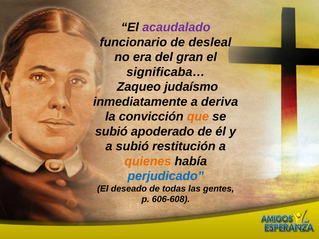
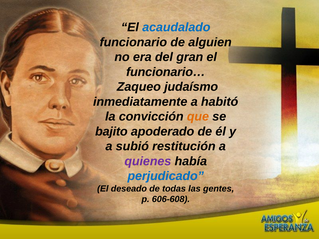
acaudalado colour: purple -> blue (176, 27)
desleal: desleal -> alguien (210, 42)
significaba…: significaba… -> funcionario… (166, 72)
deriva: deriva -> habitó (220, 102)
subió: subió -> bajito (111, 132)
quienes colour: orange -> purple (148, 161)
